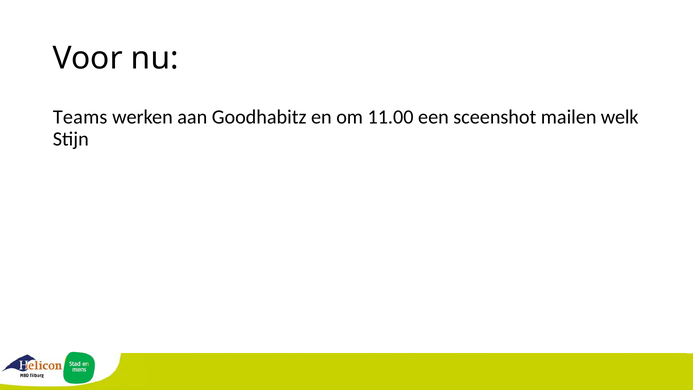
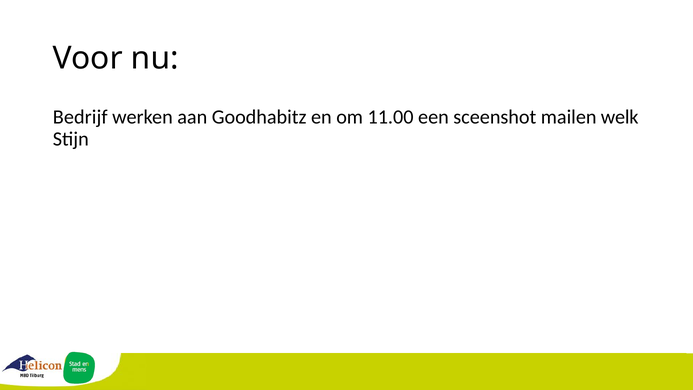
Teams: Teams -> Bedrijf (80, 117)
